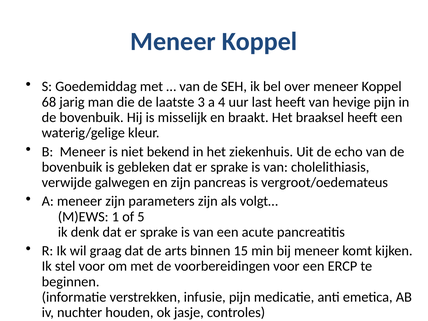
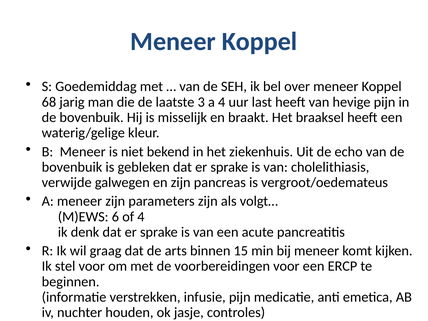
1: 1 -> 6 (115, 217)
of 5: 5 -> 4 (141, 217)
